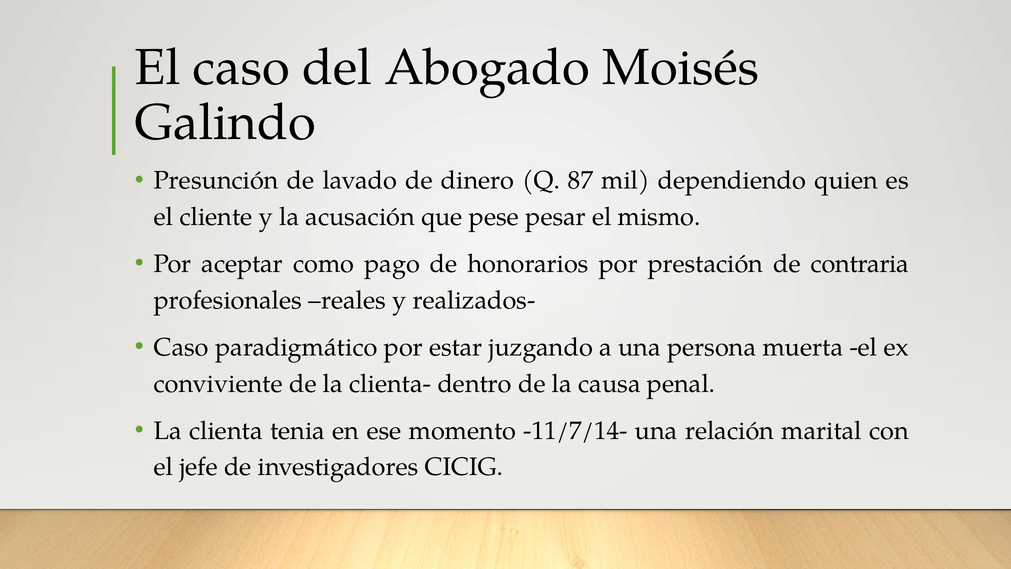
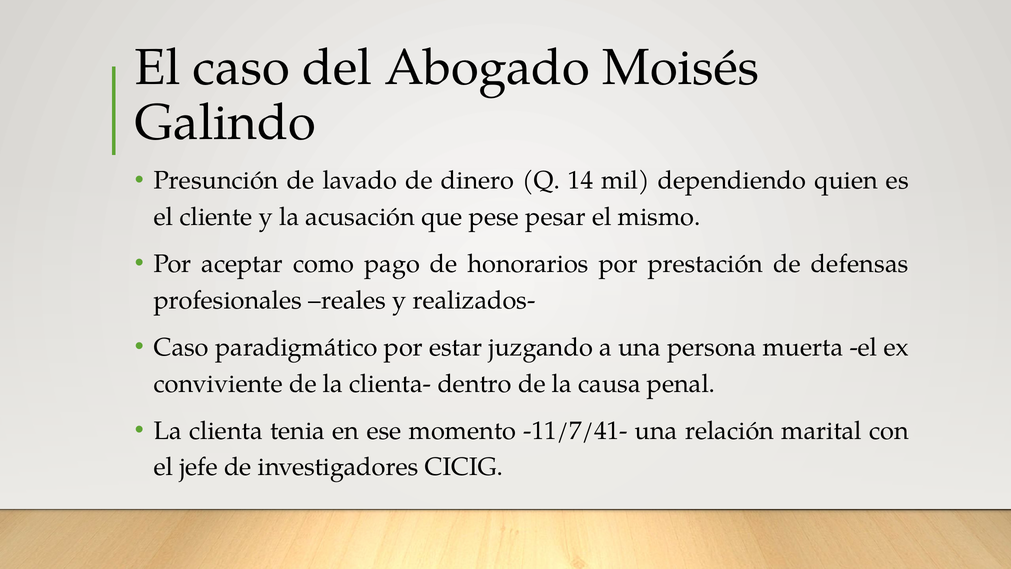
87: 87 -> 14 (581, 181)
contraria: contraria -> defensas (860, 264)
-11/7/14-: -11/7/14- -> -11/7/41- (575, 430)
